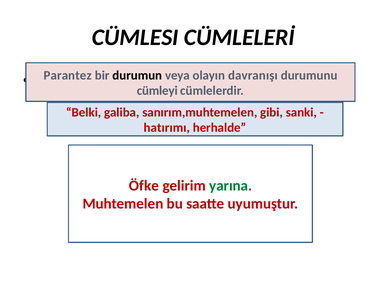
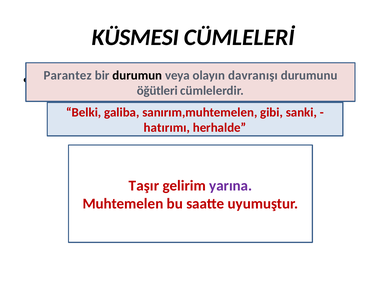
CÜMLESI: CÜMLESI -> KÜSMESI (135, 37)
cümleyi: cümleyi -> öğütleri (157, 91)
Öfke: Öfke -> Taşır (144, 186)
yarına colour: green -> purple (231, 186)
